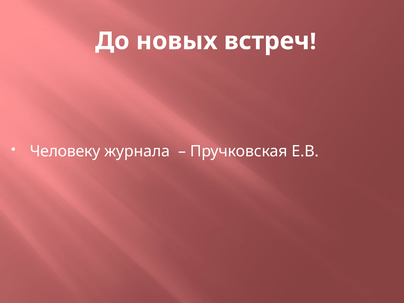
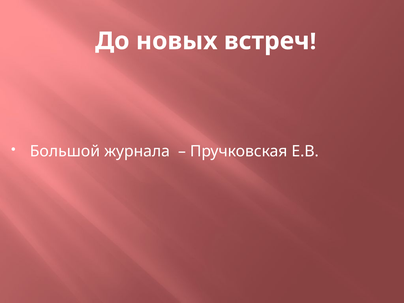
Человеку: Человеку -> Большой (65, 151)
